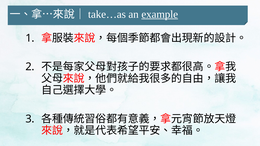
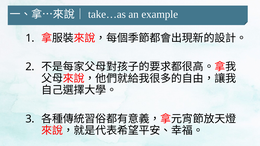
example underline: present -> none (160, 14)
